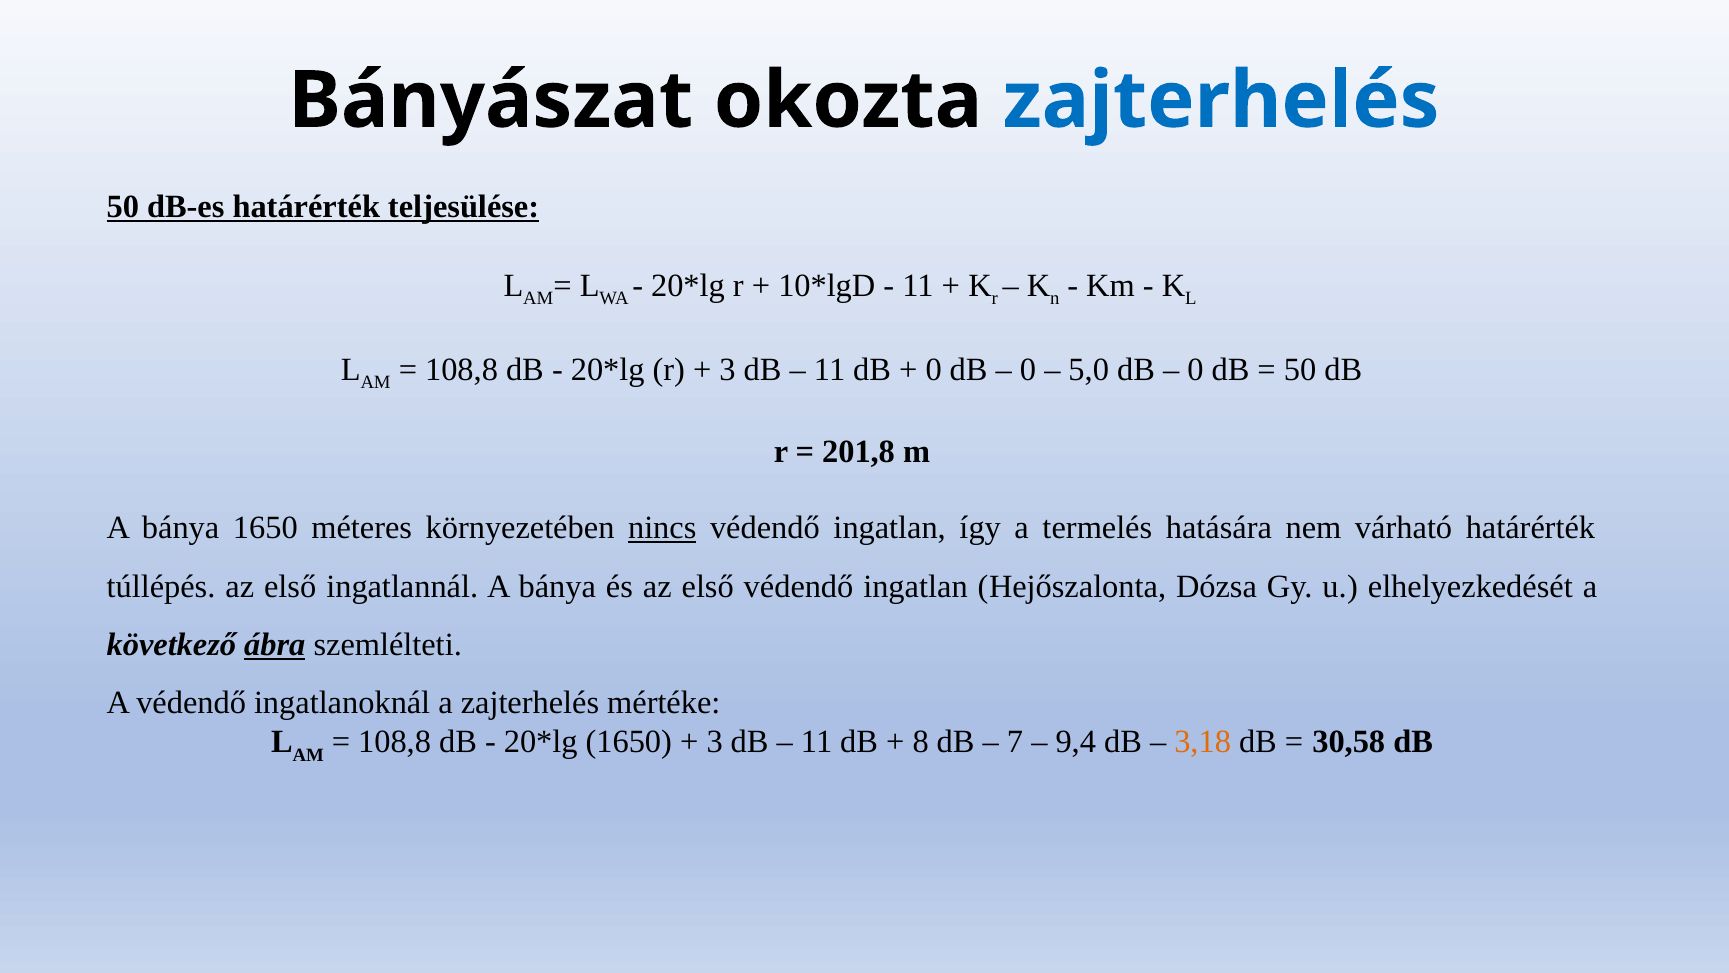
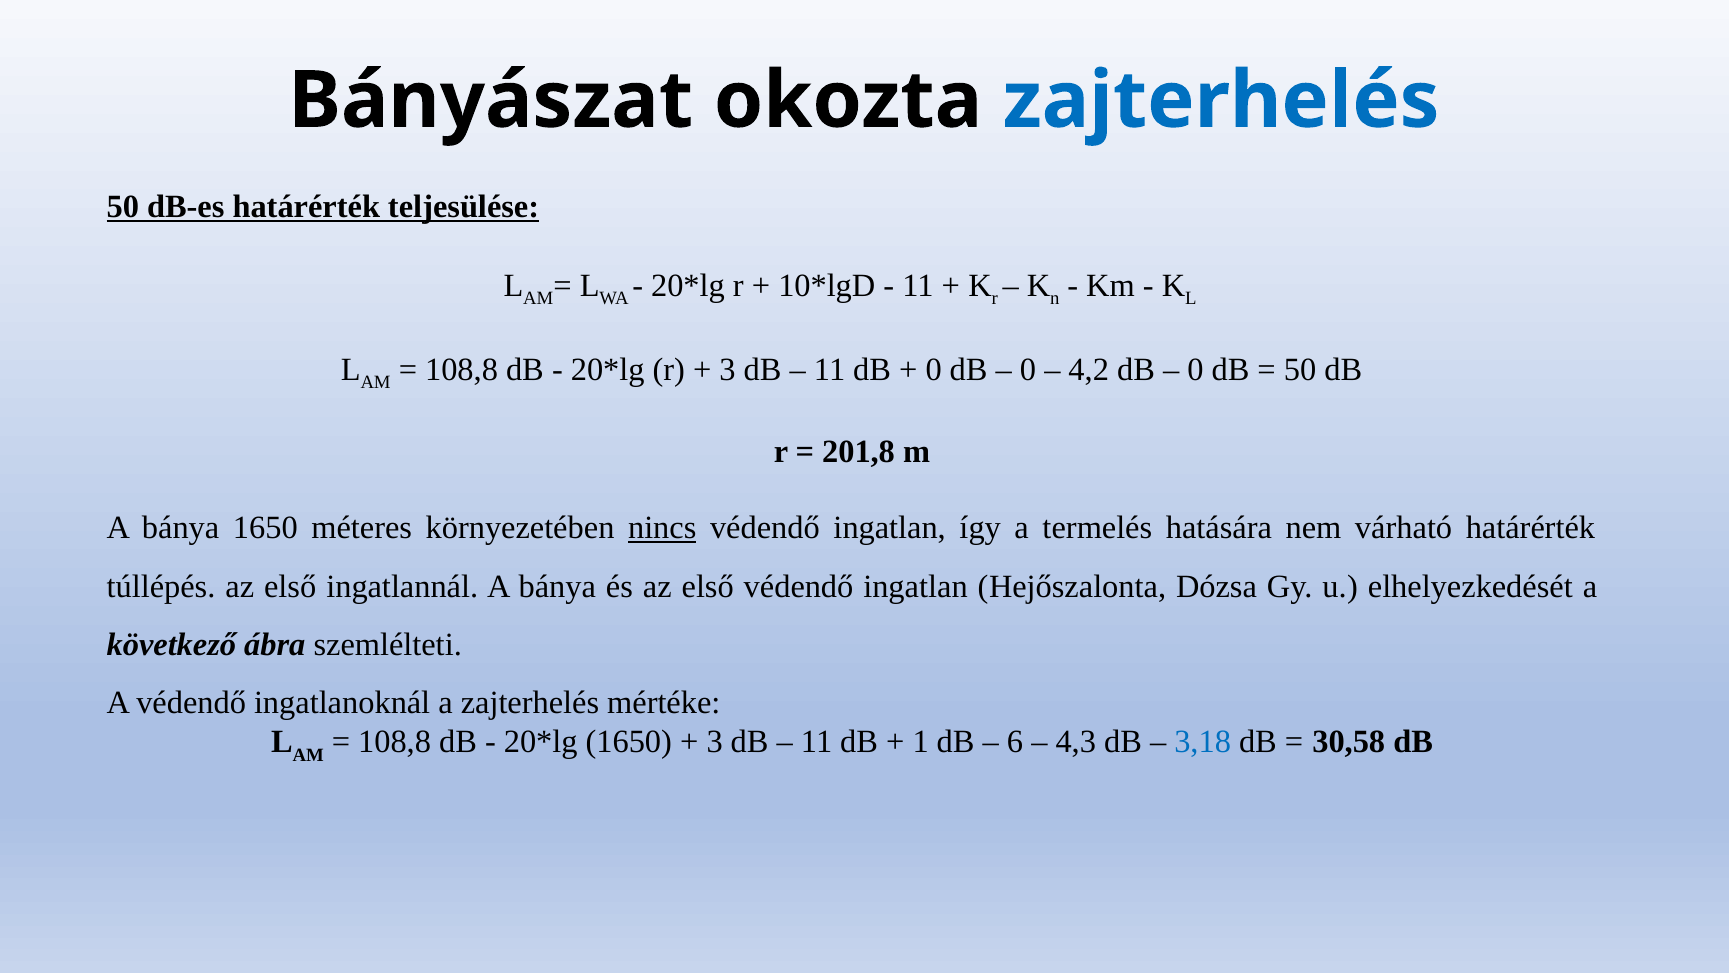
5,0: 5,0 -> 4,2 (1089, 370)
ábra underline: present -> none (275, 645)
8: 8 -> 1 (921, 742)
7: 7 -> 6 (1015, 742)
9,4: 9,4 -> 4,3 (1076, 742)
3,18 colour: orange -> blue (1203, 742)
